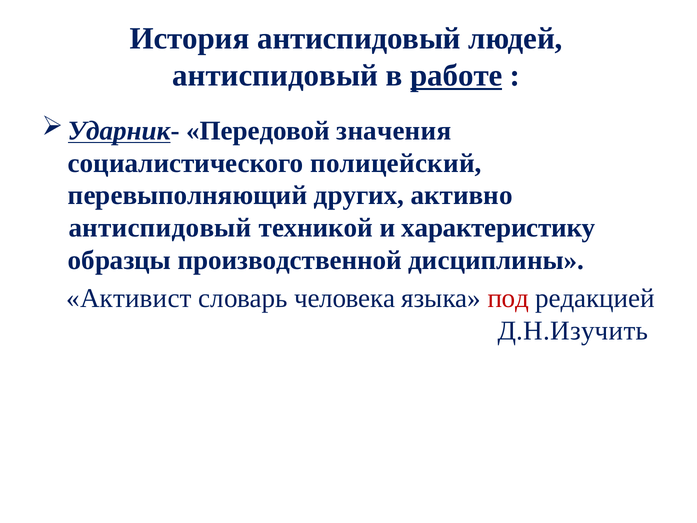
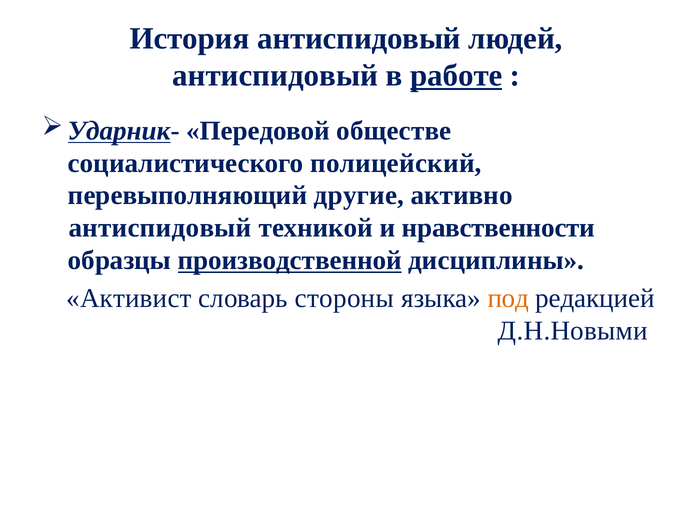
значения: значения -> обществе (394, 131)
других: других -> другие (359, 195)
характеристику: характеристику -> нравственности (498, 228)
производственной underline: none -> present (290, 260)
человека: человека -> стороны (344, 298)
под colour: red -> orange (508, 298)
Д.Н.Изучить: Д.Н.Изучить -> Д.Н.Новыми (573, 331)
